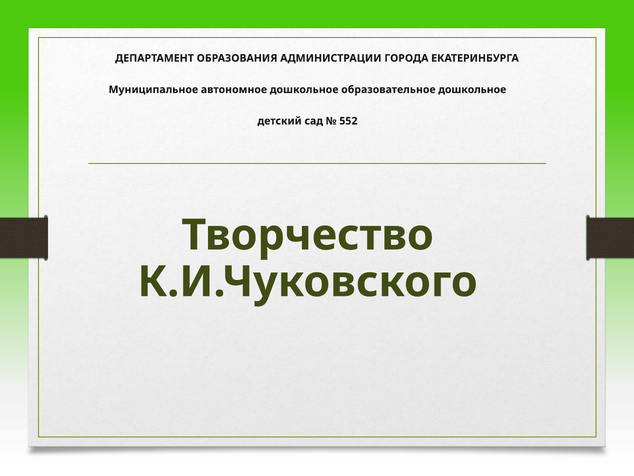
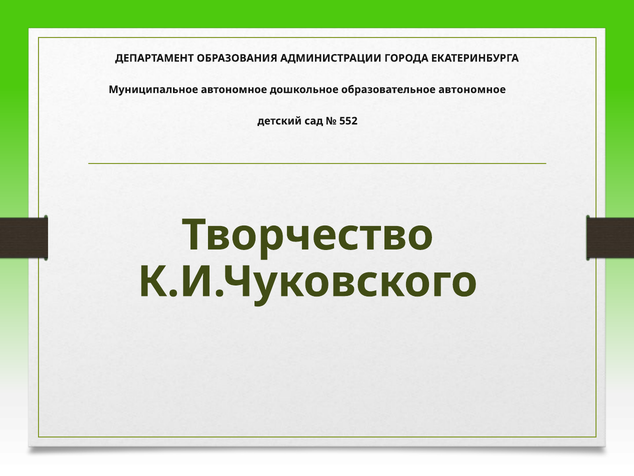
образовательное дошкольное: дошкольное -> автономное (472, 89)
